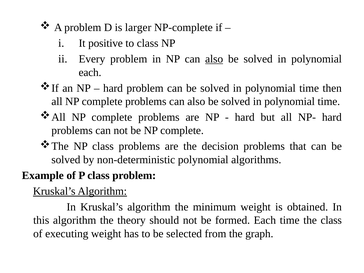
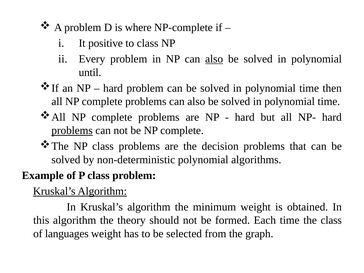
larger: larger -> where (138, 27)
each: each -> until (90, 72)
problems underline: none -> present (72, 131)
executing: executing -> languages (67, 234)
